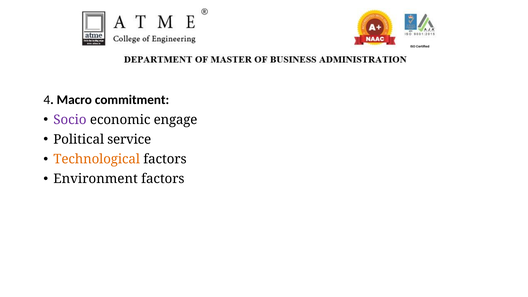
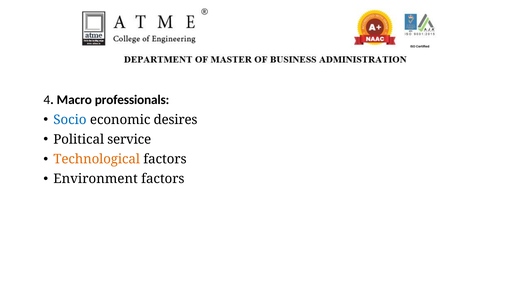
commitment: commitment -> professionals (132, 100)
Socio colour: purple -> blue (70, 120)
engage: engage -> desires (176, 120)
